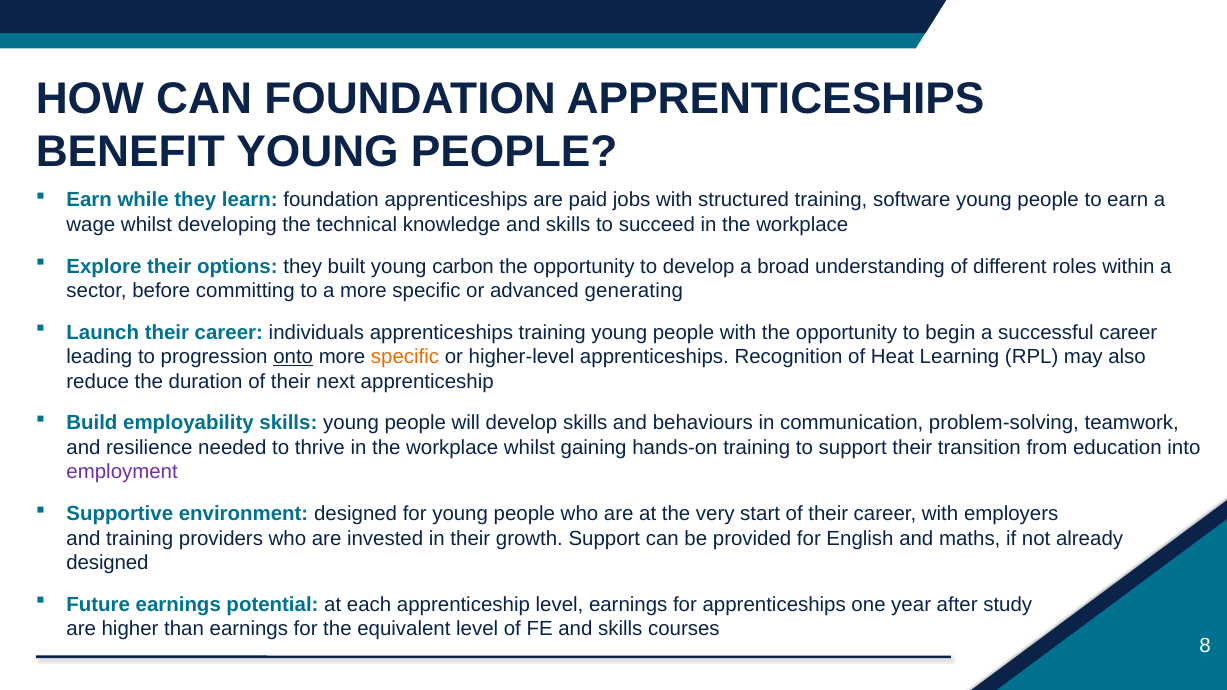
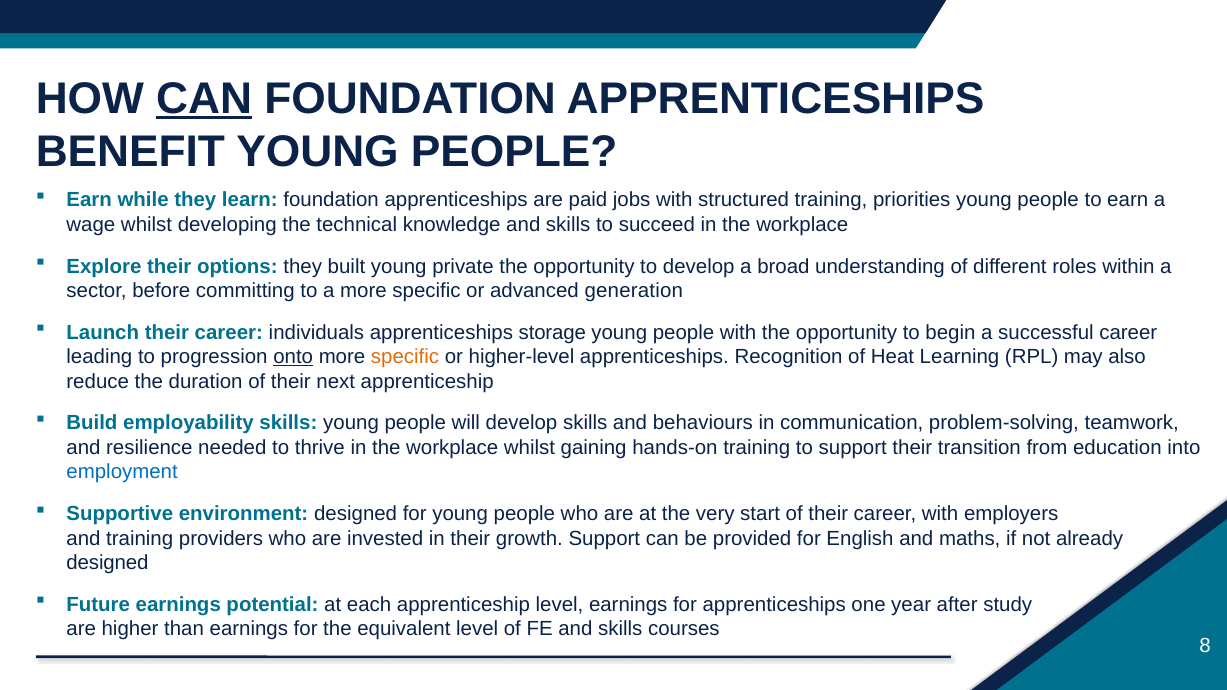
CAN underline: none -> present (204, 99)
software: software -> priorities (912, 200)
carbon: carbon -> private (463, 266)
generating: generating -> generation (634, 291)
apprenticeships training: training -> storage (552, 333)
employment colour: purple -> blue (122, 472)
